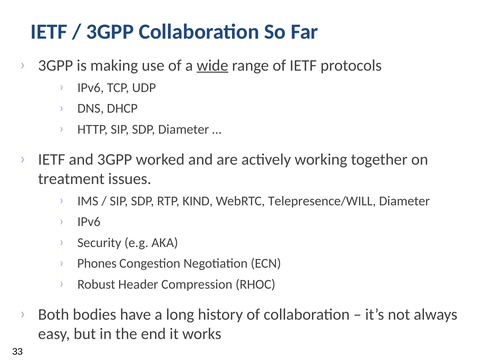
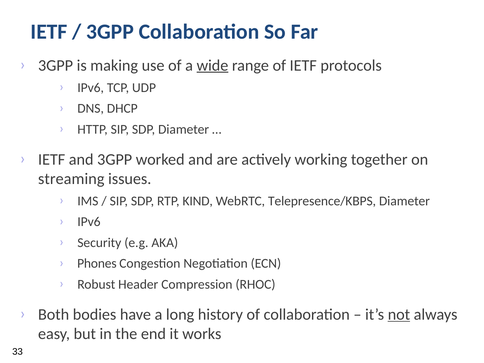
treatment: treatment -> streaming (71, 179)
Telepresence/WILL: Telepresence/WILL -> Telepresence/KBPS (322, 201)
not underline: none -> present (399, 314)
